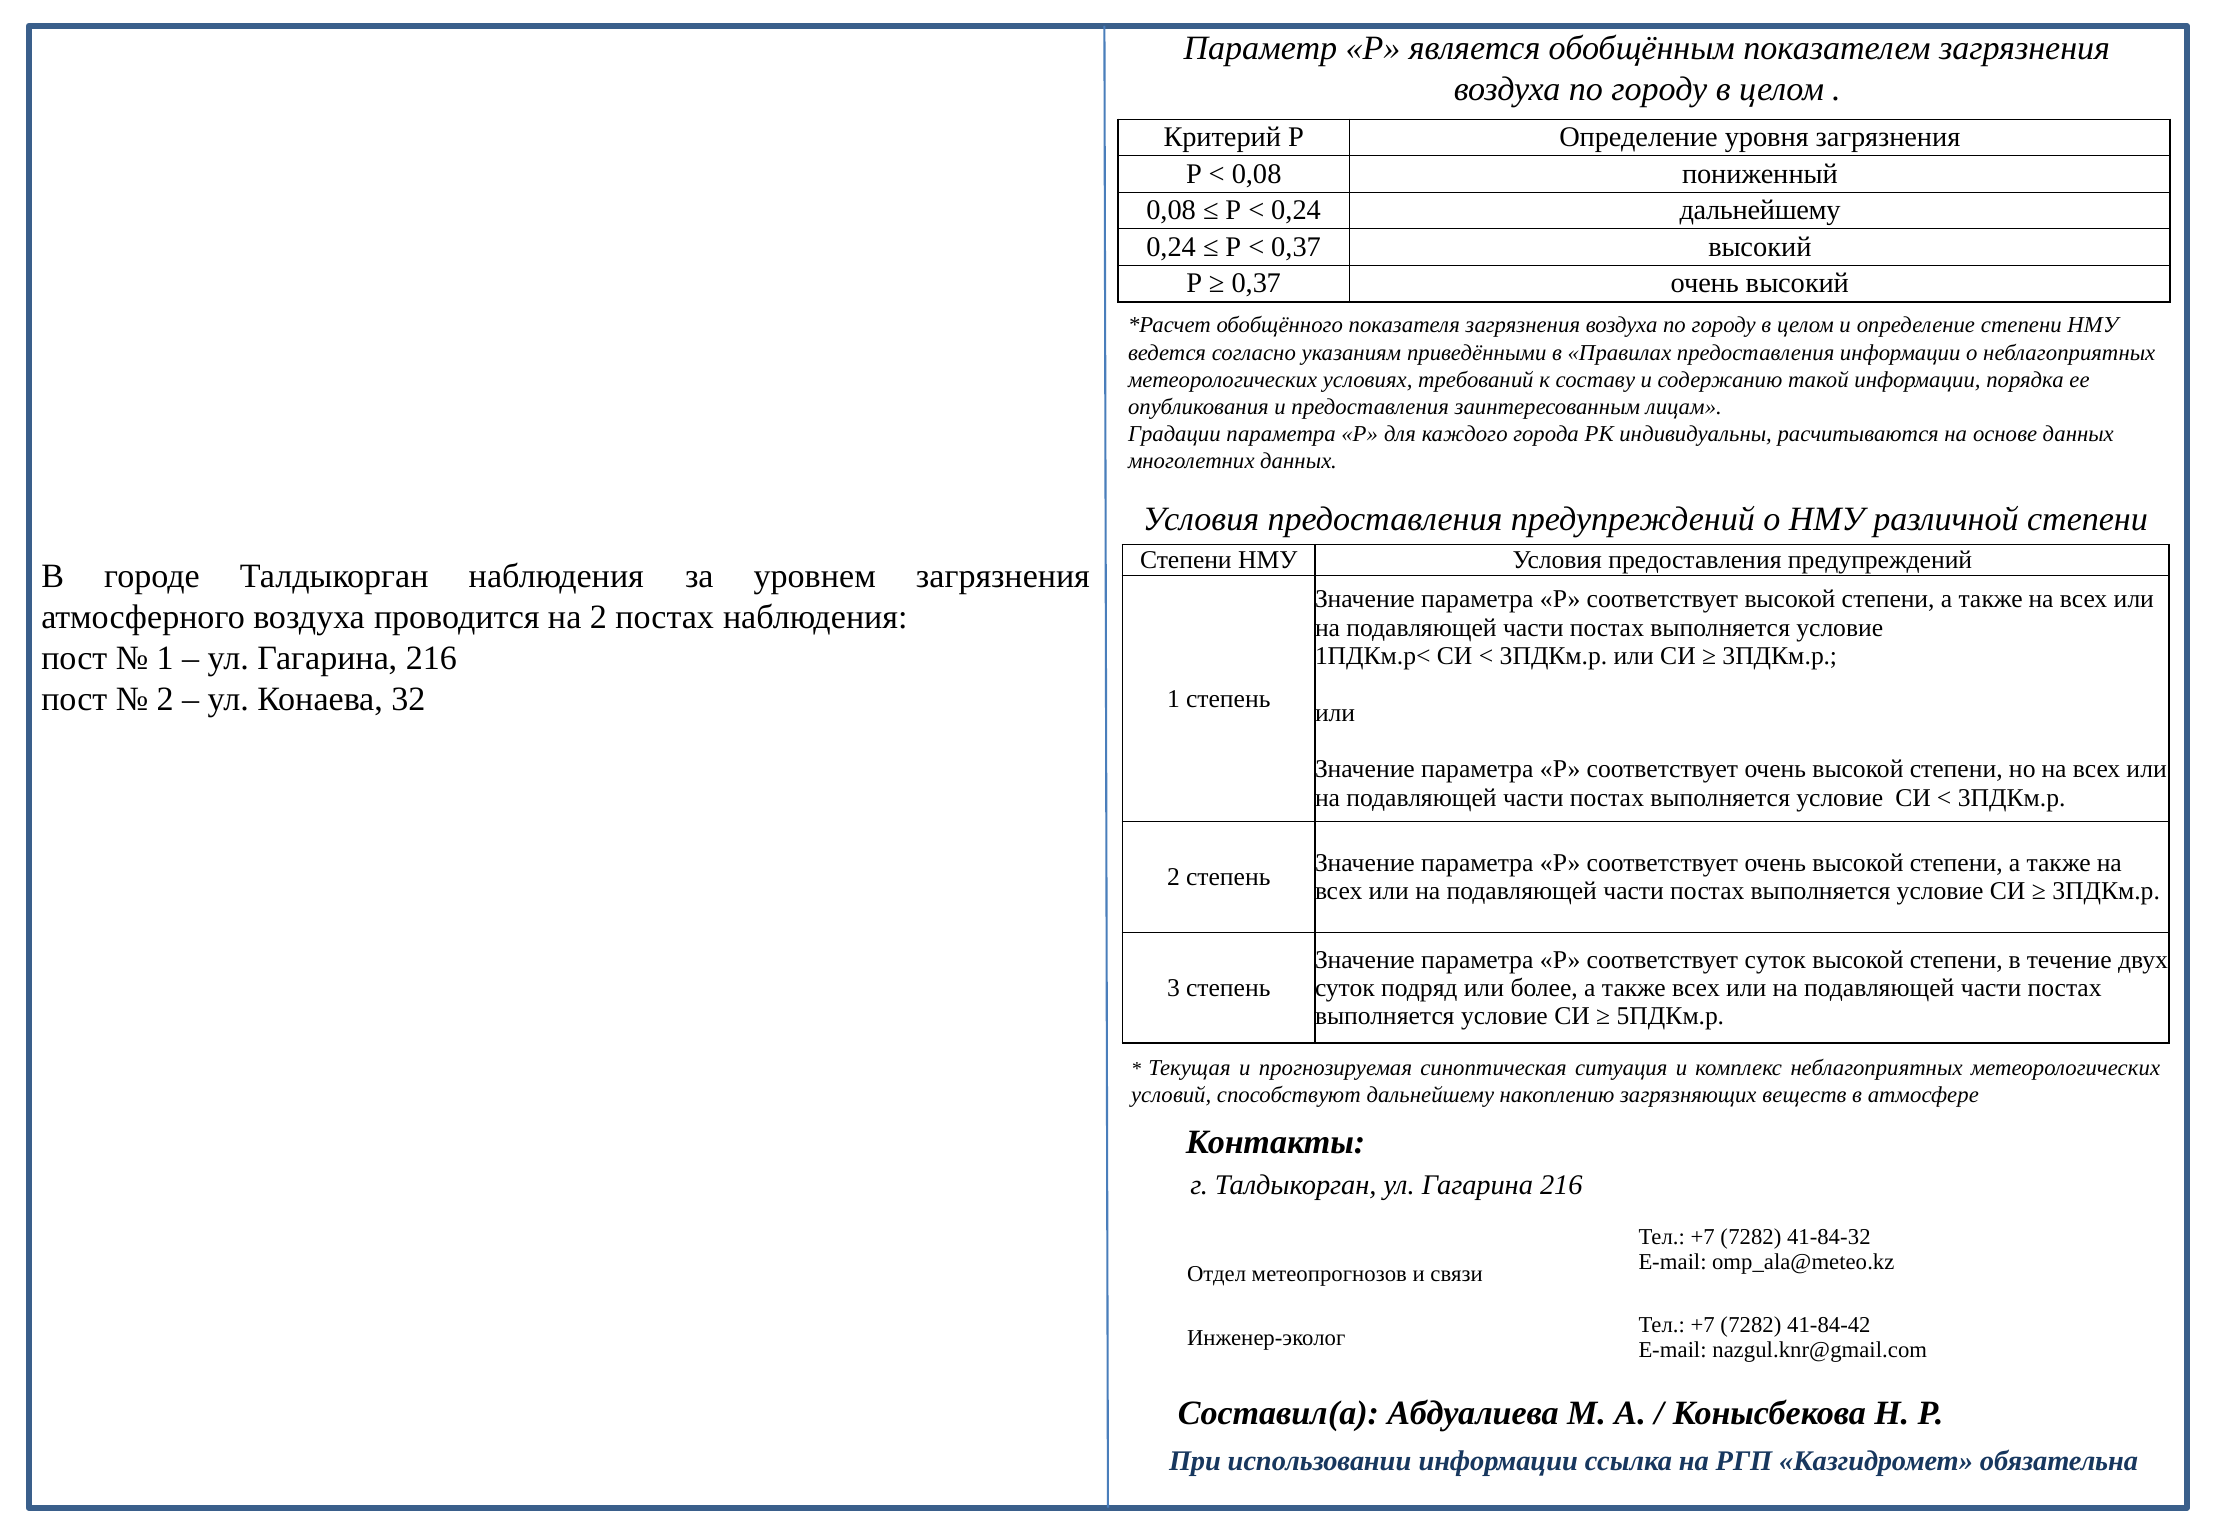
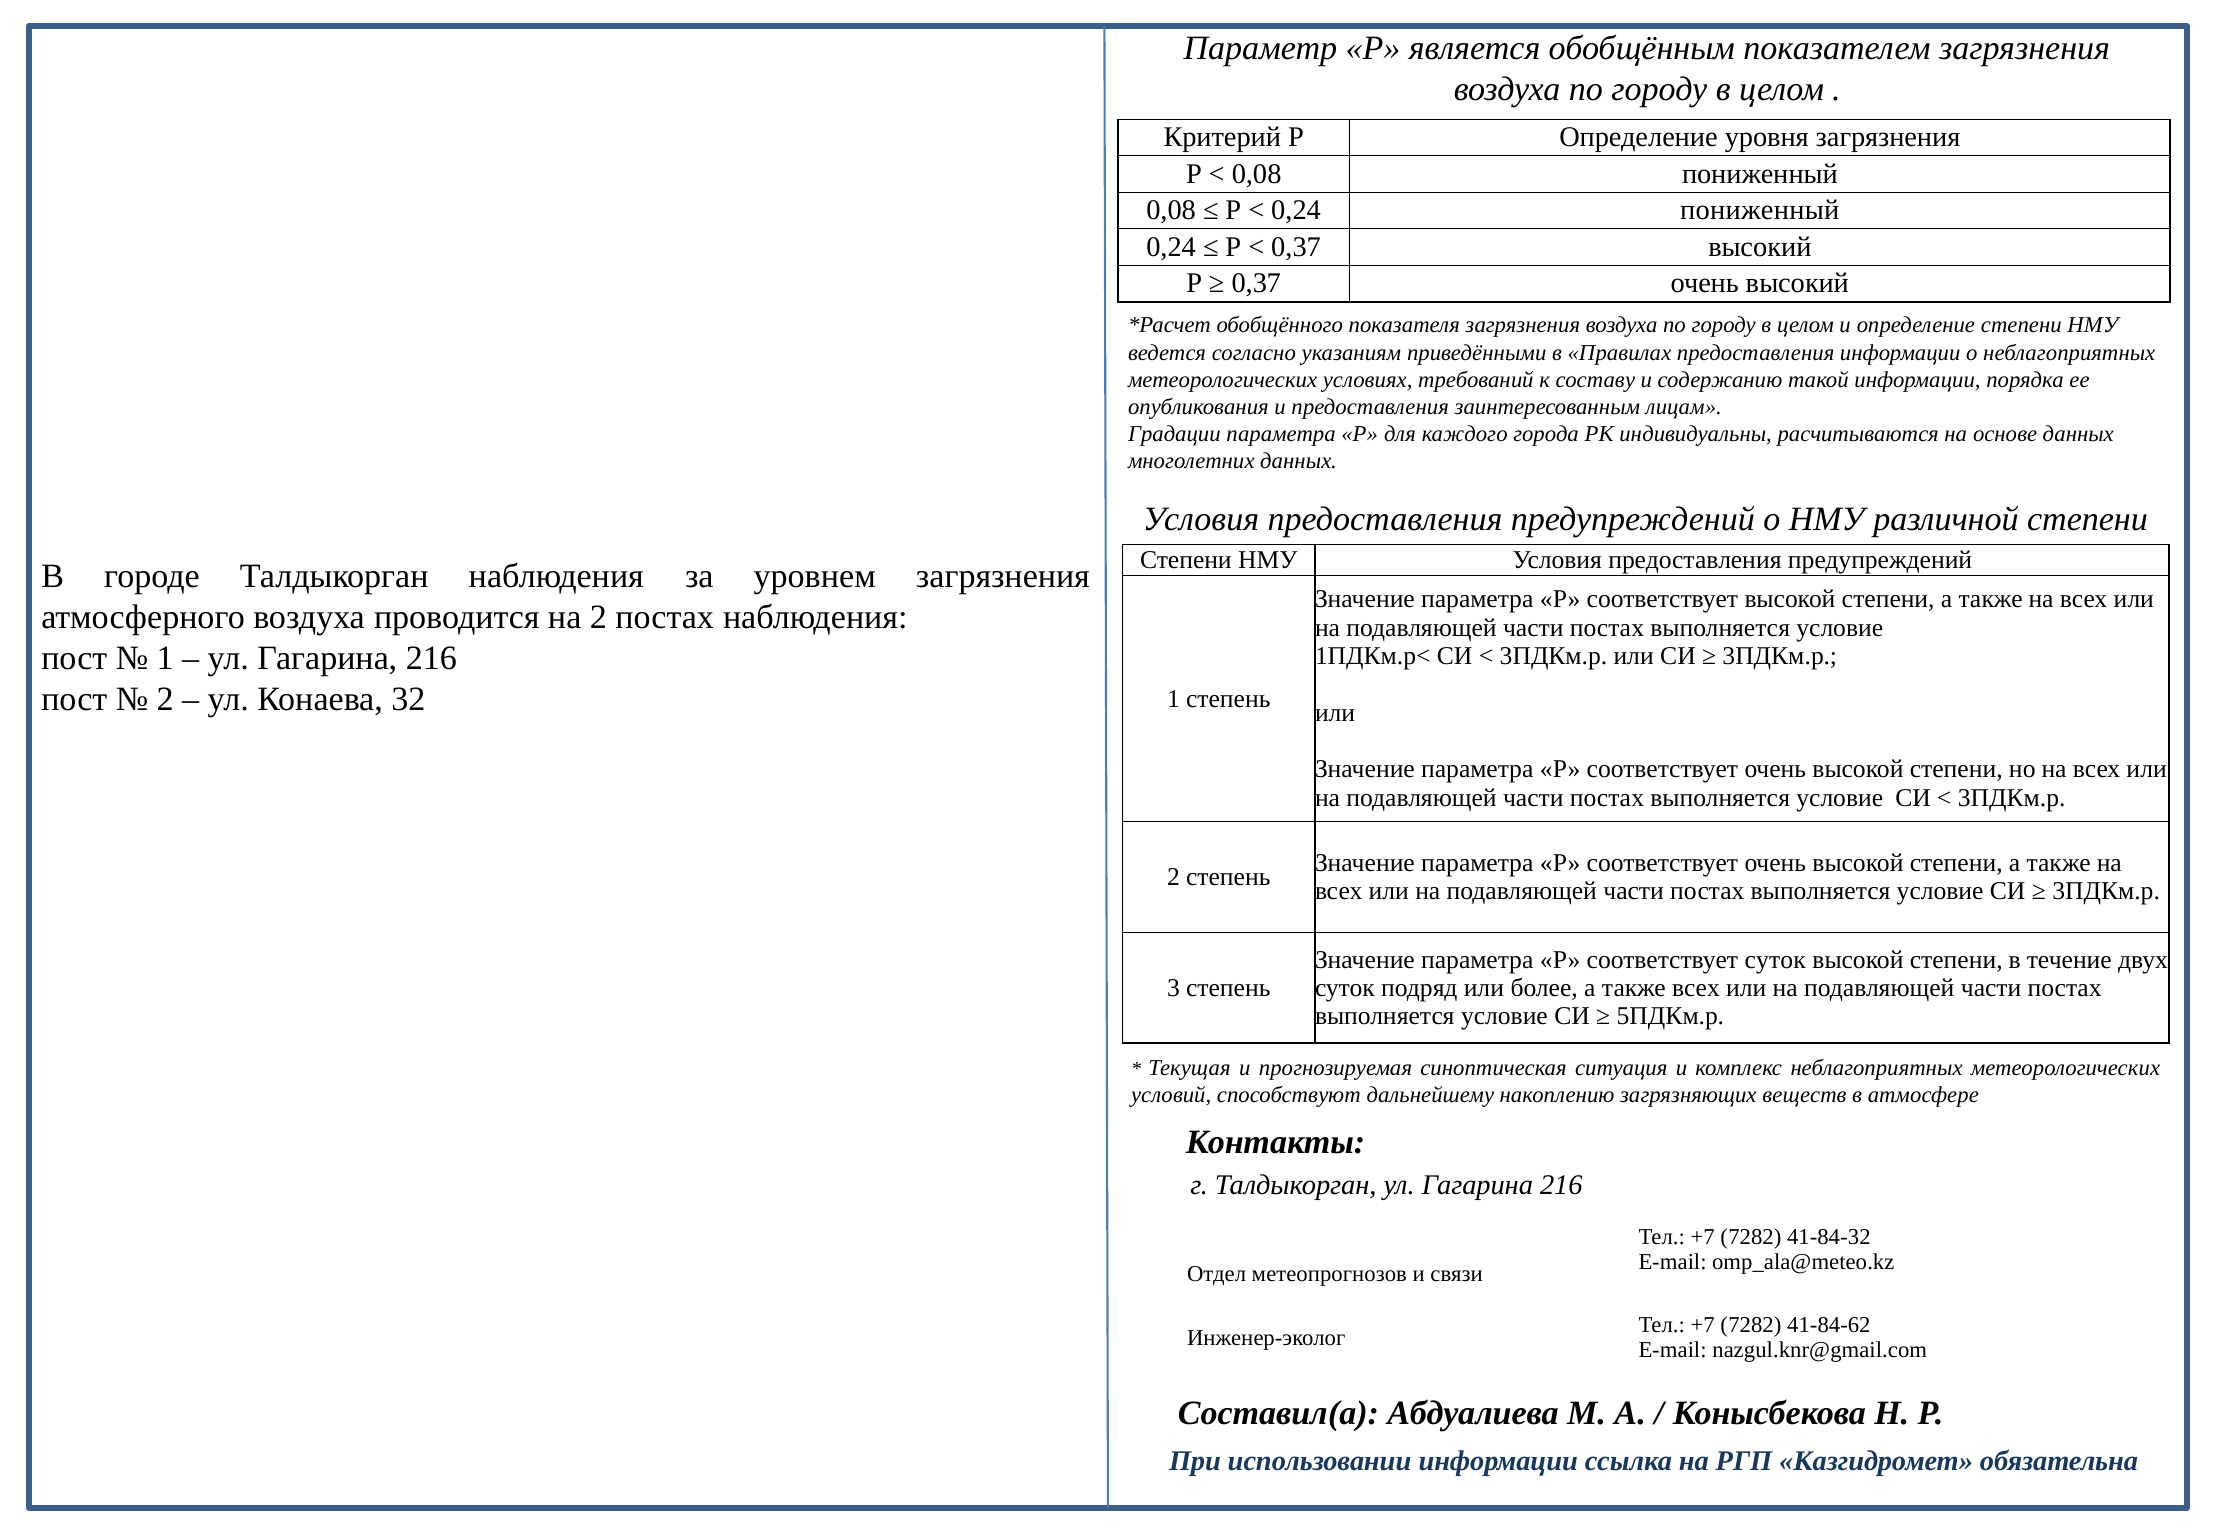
0,24 дальнейшему: дальнейшему -> пониженный (1760, 210)
41-84-42: 41-84-42 -> 41-84-62 (1829, 1325)
